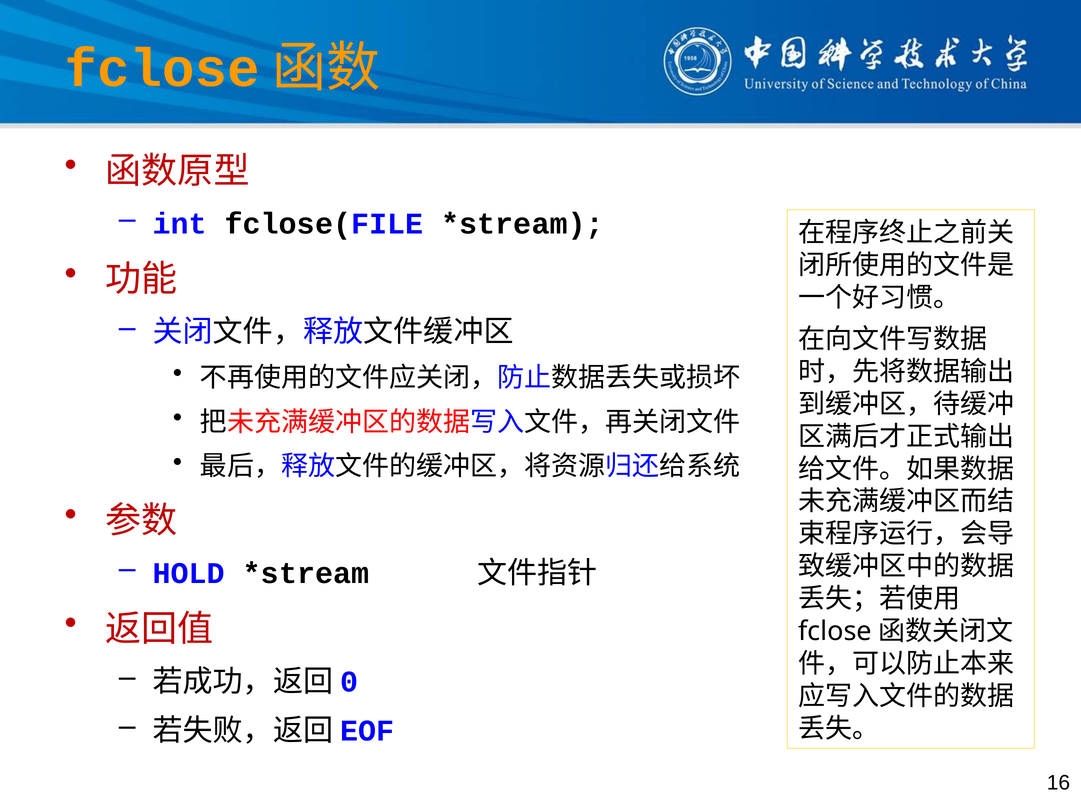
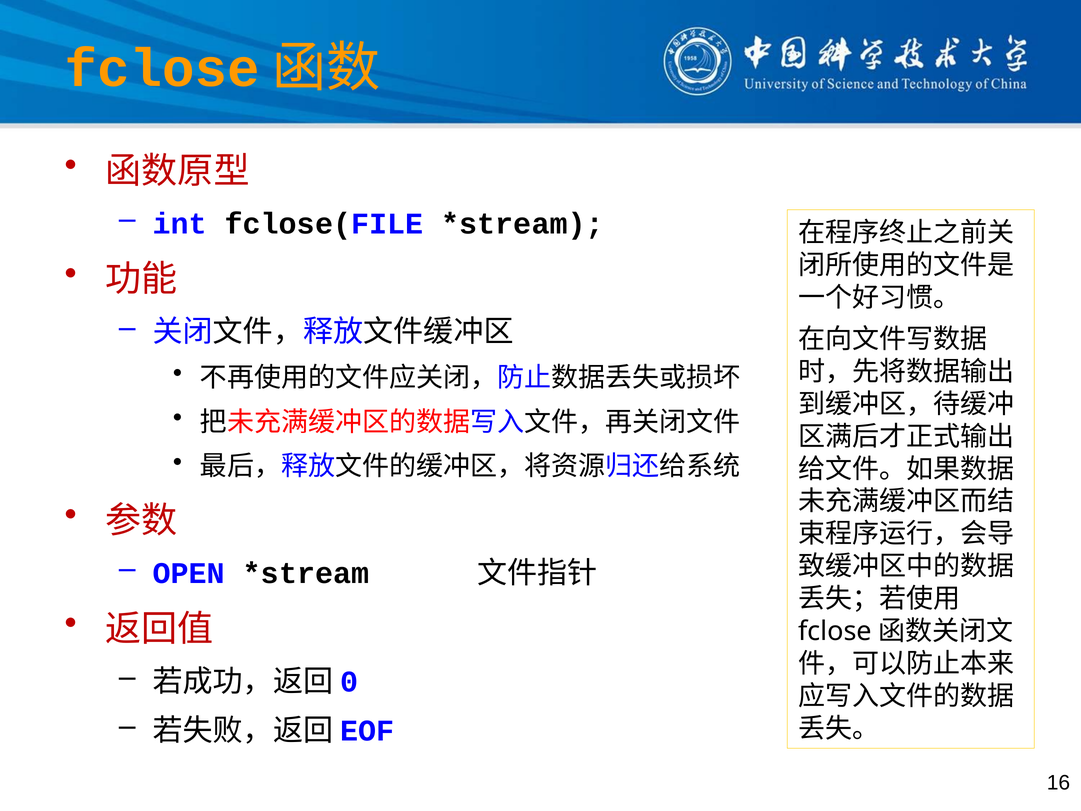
HOLD: HOLD -> OPEN (189, 573)
